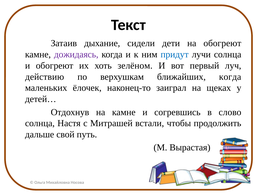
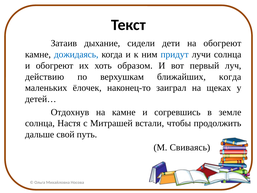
дожидаясь colour: purple -> blue (76, 54)
зелёном: зелёном -> образом (135, 65)
слово: слово -> земле (230, 112)
Вырастая: Вырастая -> Свиваясь (190, 147)
